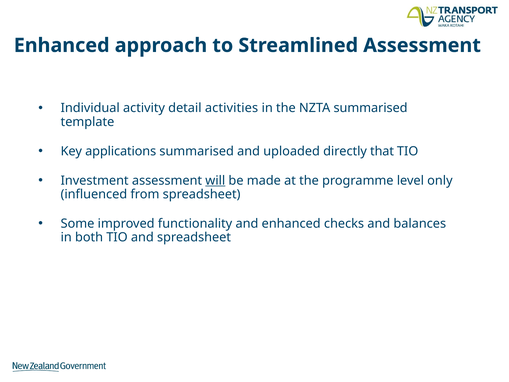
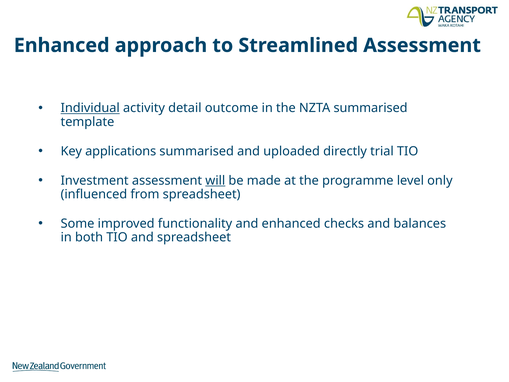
Individual underline: none -> present (90, 108)
activities: activities -> outcome (232, 108)
that: that -> trial (382, 151)
